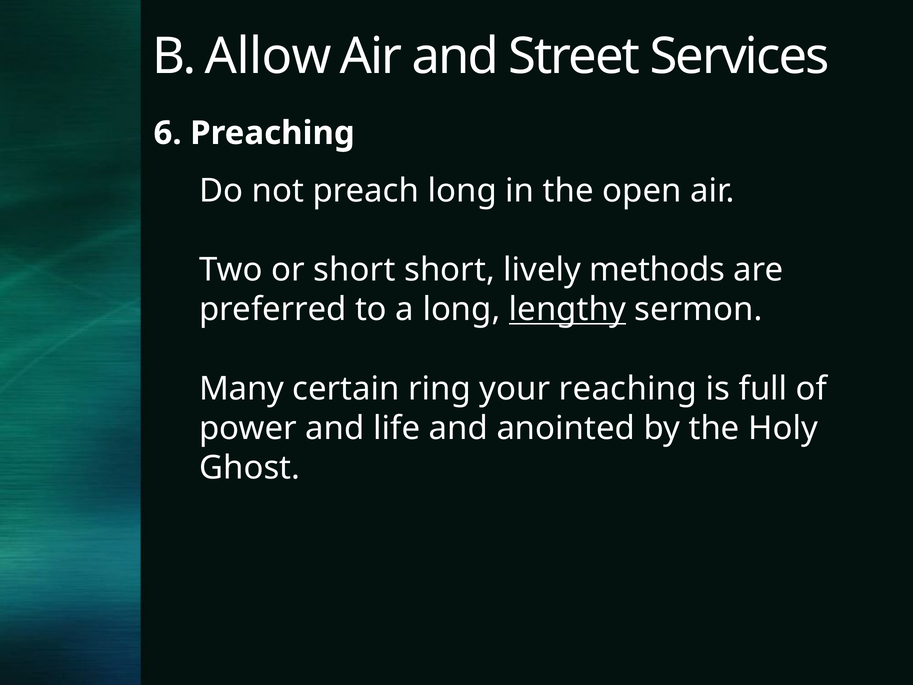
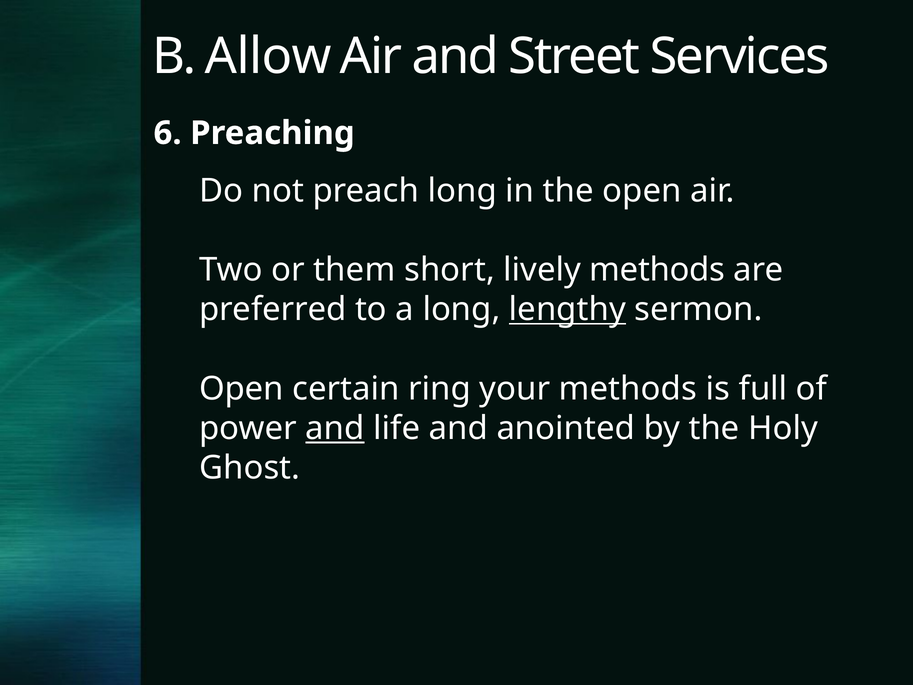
or short: short -> them (354, 270)
Many: Many -> Open (241, 389)
your reaching: reaching -> methods (628, 389)
and underline: none -> present (335, 428)
